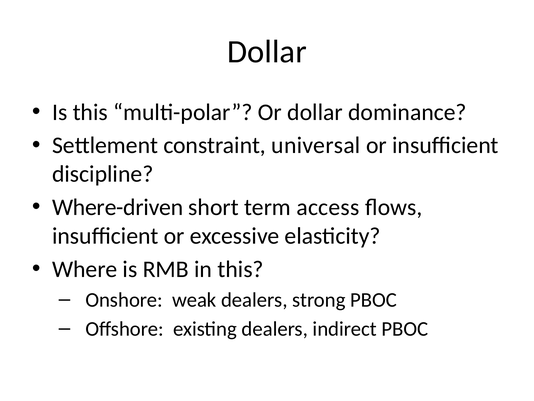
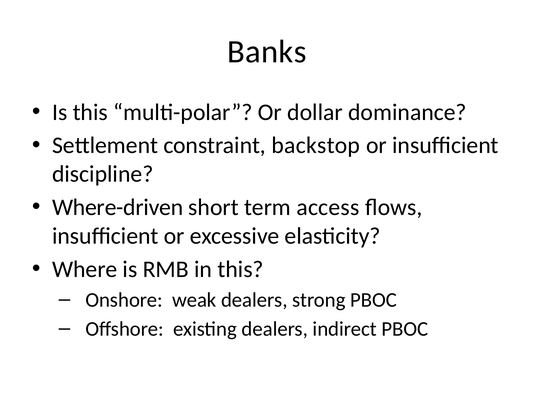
Dollar: Dollar -> Banks (267, 52)
universal: universal -> backstop (316, 145)
